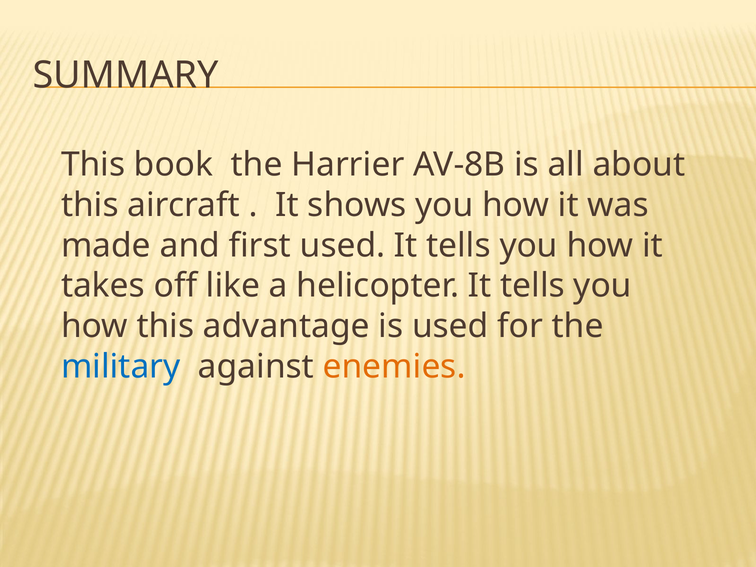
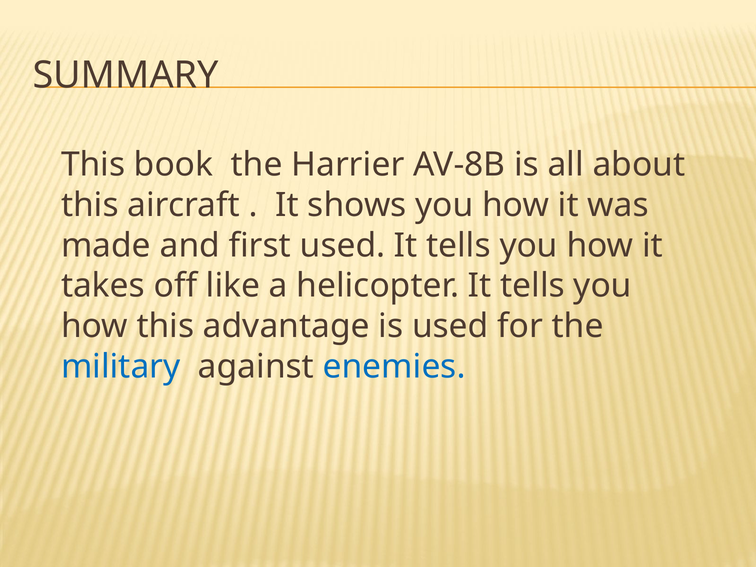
enemies colour: orange -> blue (394, 366)
